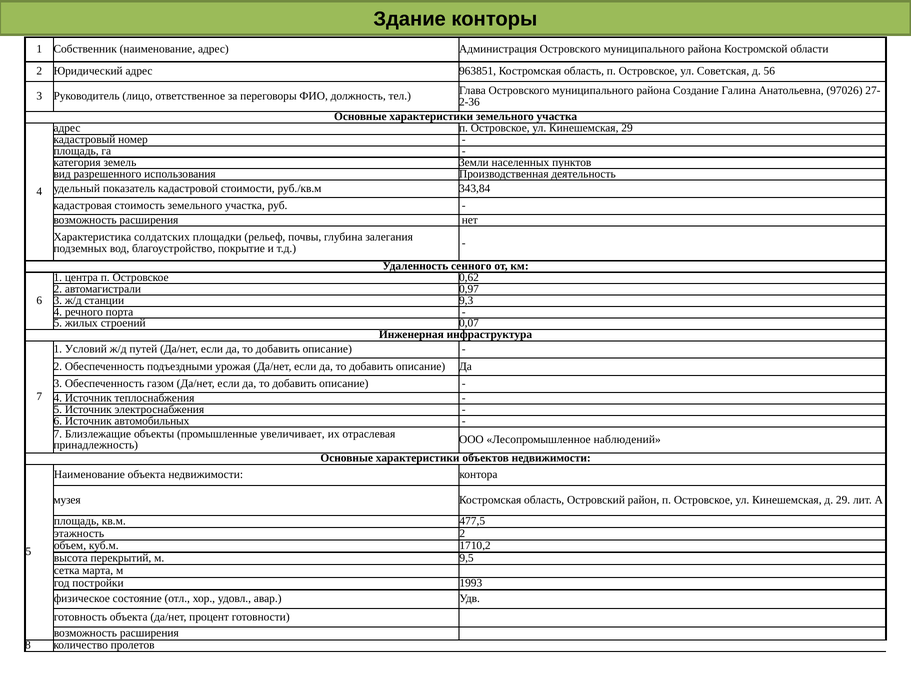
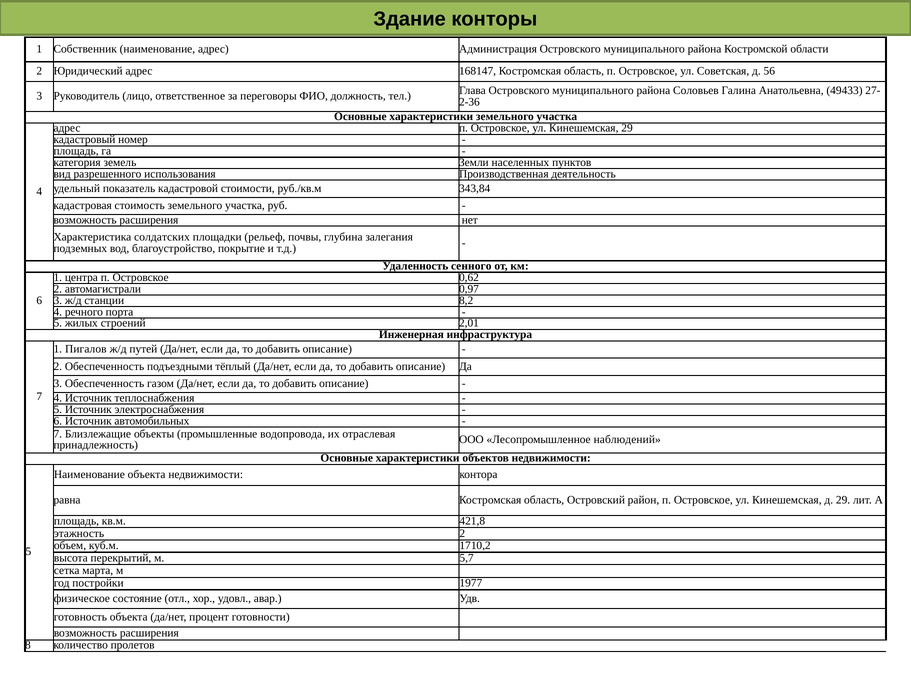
963851: 963851 -> 168147 (478, 71)
Создание: Создание -> Соловьев (696, 90)
97026: 97026 -> 49433 (844, 90)
9,3: 9,3 -> 8,2 (466, 300)
0,07: 0,07 -> 2,01 (469, 323)
Условий: Условий -> Пигалов (86, 349)
урожая: урожая -> тёплый (233, 366)
увеличивает: увеличивает -> водопровода (293, 434)
музея: музея -> равна (67, 500)
477,5: 477,5 -> 421,8 (472, 521)
9,5: 9,5 -> 5,7 (467, 558)
1993: 1993 -> 1977 (471, 583)
